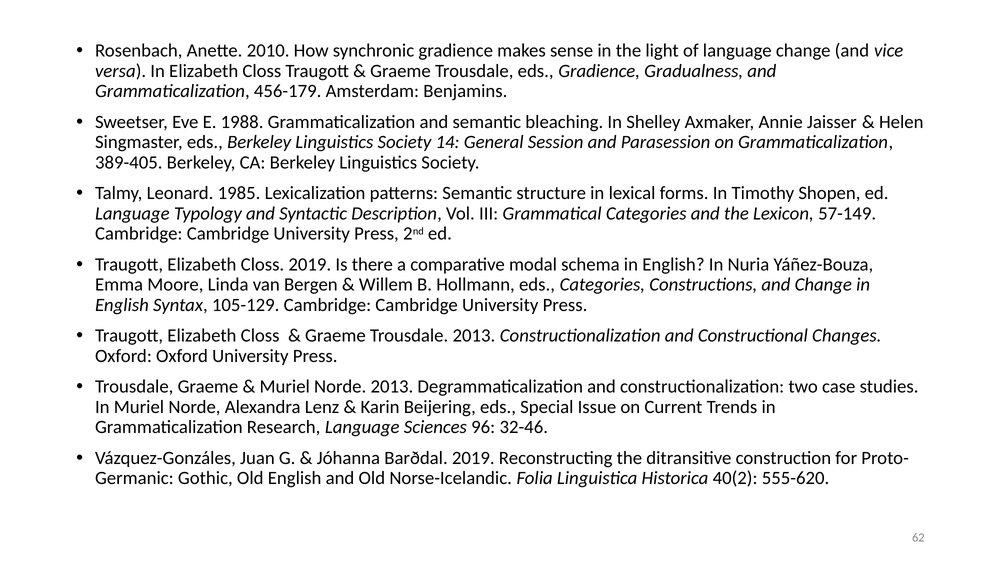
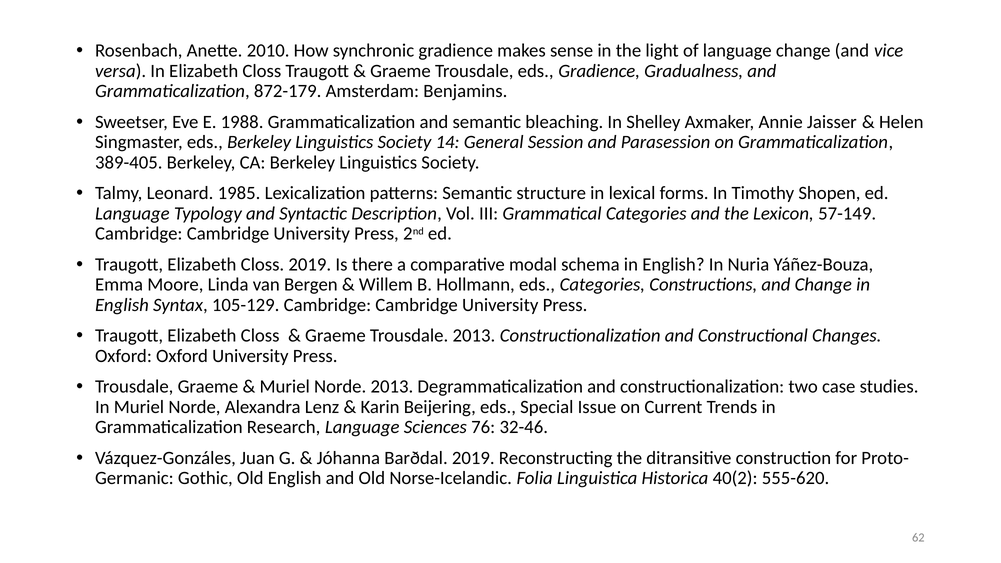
456-179: 456-179 -> 872-179 (288, 91)
96: 96 -> 76 (483, 427)
